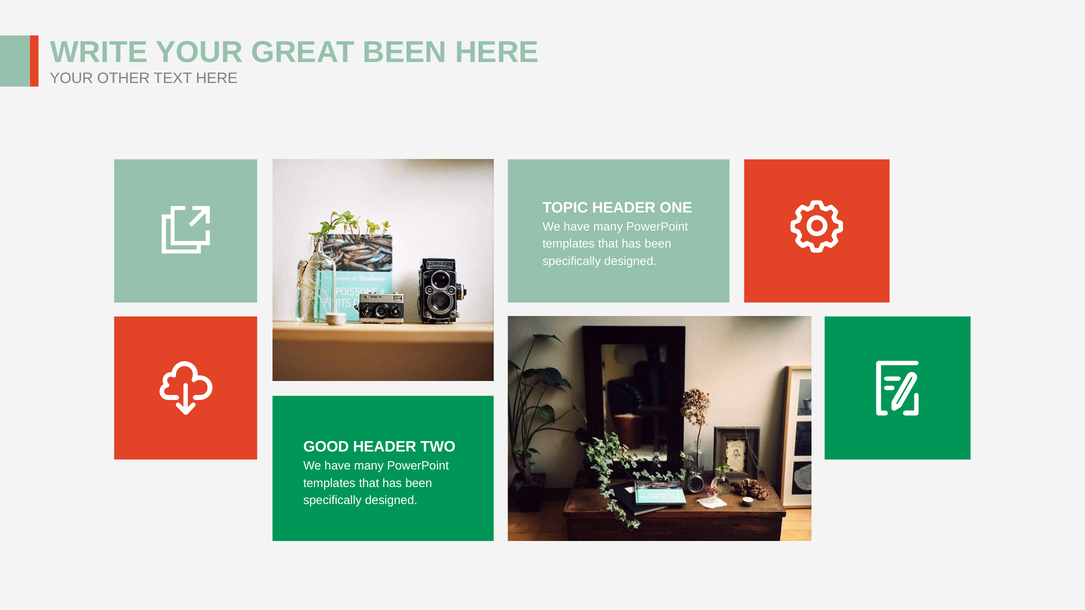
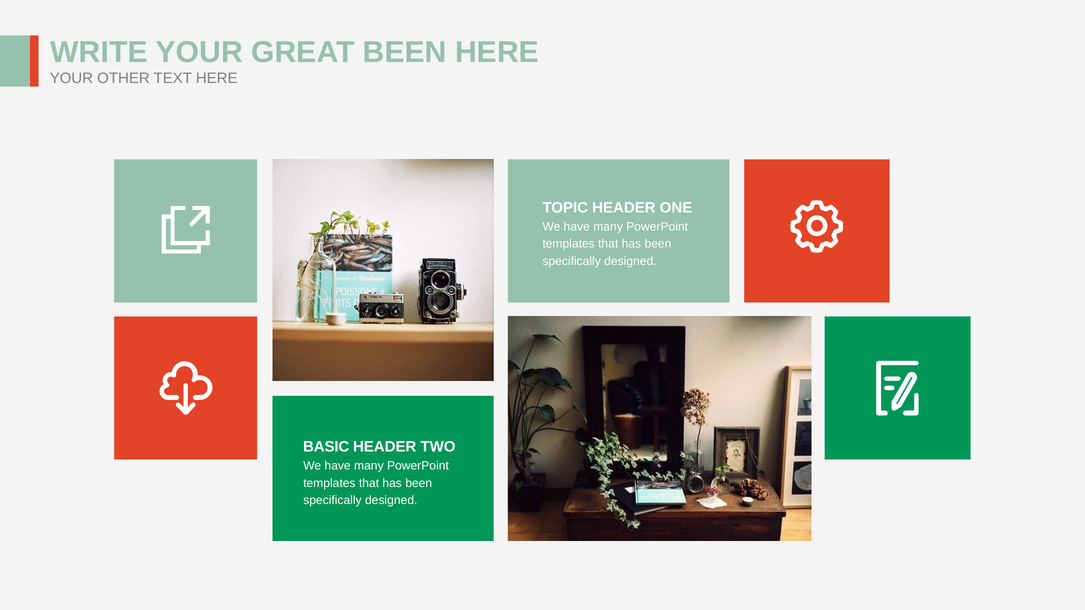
GOOD: GOOD -> BASIC (326, 447)
